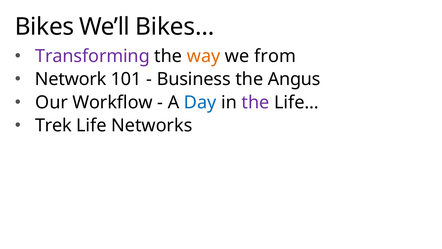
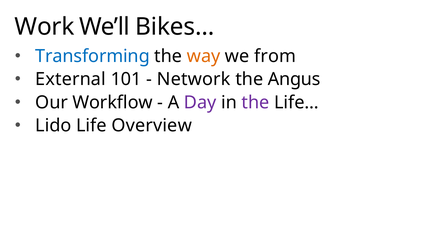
Bikes: Bikes -> Work (44, 27)
Transforming colour: purple -> blue (93, 56)
Network: Network -> External (71, 79)
Business: Business -> Network (194, 79)
Day colour: blue -> purple (200, 102)
Trek: Trek -> Lido (53, 125)
Networks: Networks -> Overview (152, 125)
